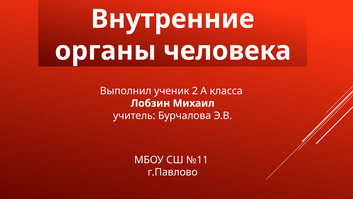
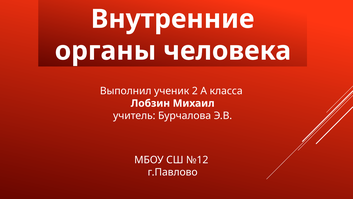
№11: №11 -> №12 (197, 160)
